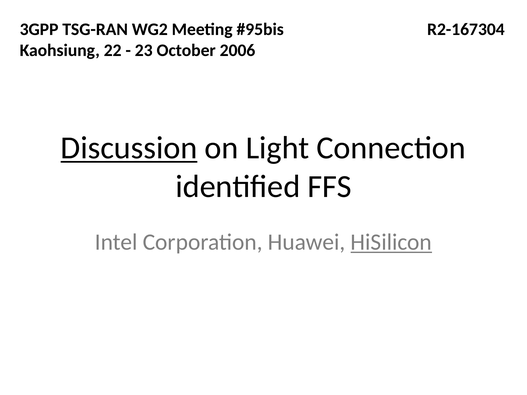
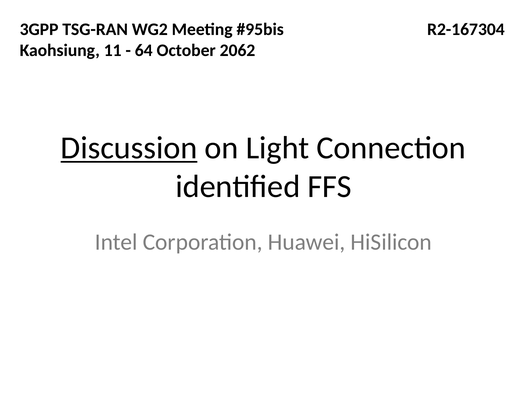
22: 22 -> 11 (113, 50)
23: 23 -> 64 (144, 50)
2006: 2006 -> 2062 (238, 50)
HiSilicon underline: present -> none (391, 242)
